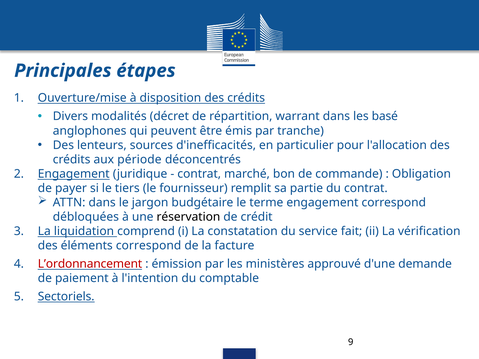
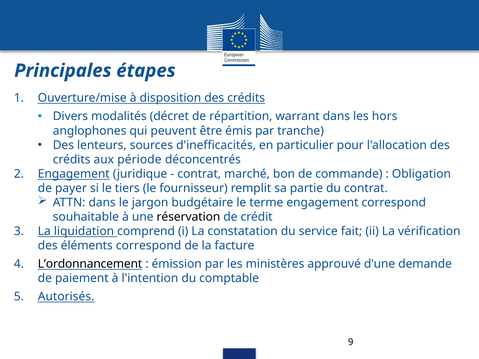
basé: basé -> hors (385, 116)
débloquées: débloquées -> souhaitable (86, 217)
L’ordonnancement colour: red -> black (90, 264)
Sectoriels: Sectoriels -> Autorisés (66, 297)
